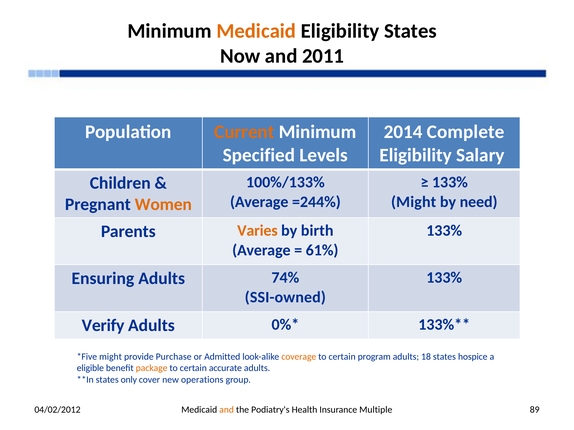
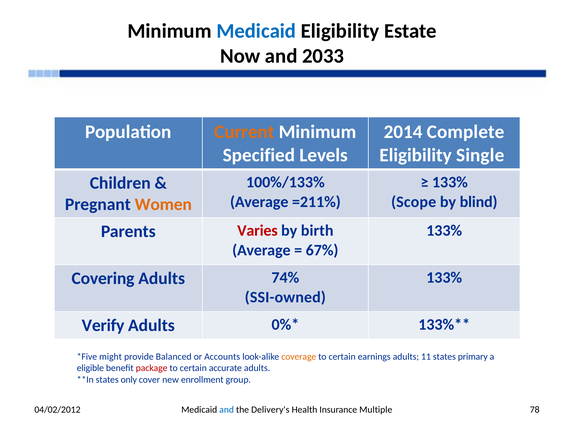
Medicaid colour: orange -> blue (256, 31)
Eligibility States: States -> Estate (410, 31)
2011: 2011 -> 2033 (323, 56)
Salary: Salary -> Single (480, 155)
=244%: =244% -> =211% (316, 202)
Might: Might -> Scope (414, 202)
need: need -> blind (479, 202)
Varies colour: orange -> red (257, 231)
61%: 61% -> 67% (322, 250)
Ensuring: Ensuring -> Covering (103, 279)
Purchase: Purchase -> Balanced (174, 357)
Admitted: Admitted -> Accounts (222, 357)
program: program -> earnings (374, 357)
18: 18 -> 11 (426, 357)
hospice: hospice -> primary (473, 357)
package colour: orange -> red (152, 369)
operations: operations -> enrollment (202, 380)
and colour: orange -> blue (227, 410)
Podiatry's: Podiatry's -> Delivery's (270, 410)
89: 89 -> 78 (535, 410)
